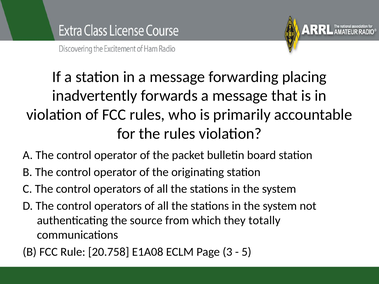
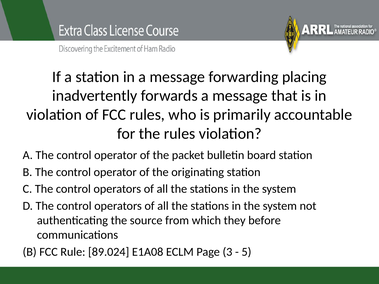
totally: totally -> before (265, 221)
20.758: 20.758 -> 89.024 (109, 252)
